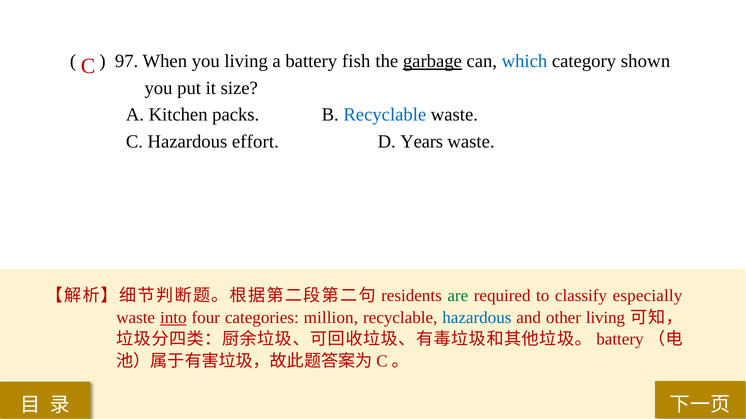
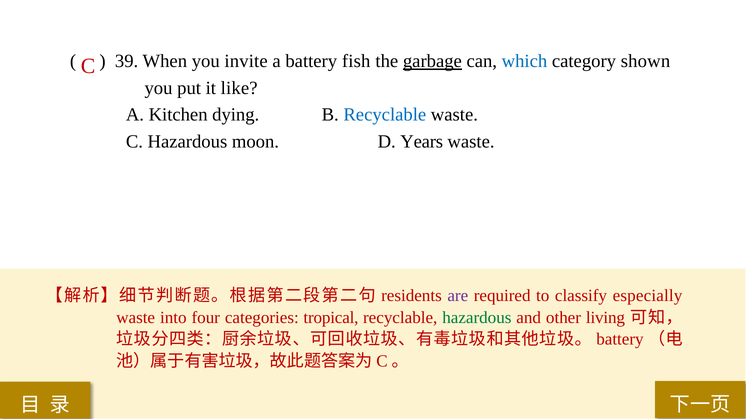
97: 97 -> 39 (127, 61)
you living: living -> invite (246, 61)
size: size -> like (239, 88)
packs: packs -> dying (236, 115)
effort: effort -> moon (255, 142)
are colour: green -> purple (458, 296)
into underline: present -> none (173, 318)
million: million -> tropical (331, 318)
hazardous colour: blue -> green (477, 318)
